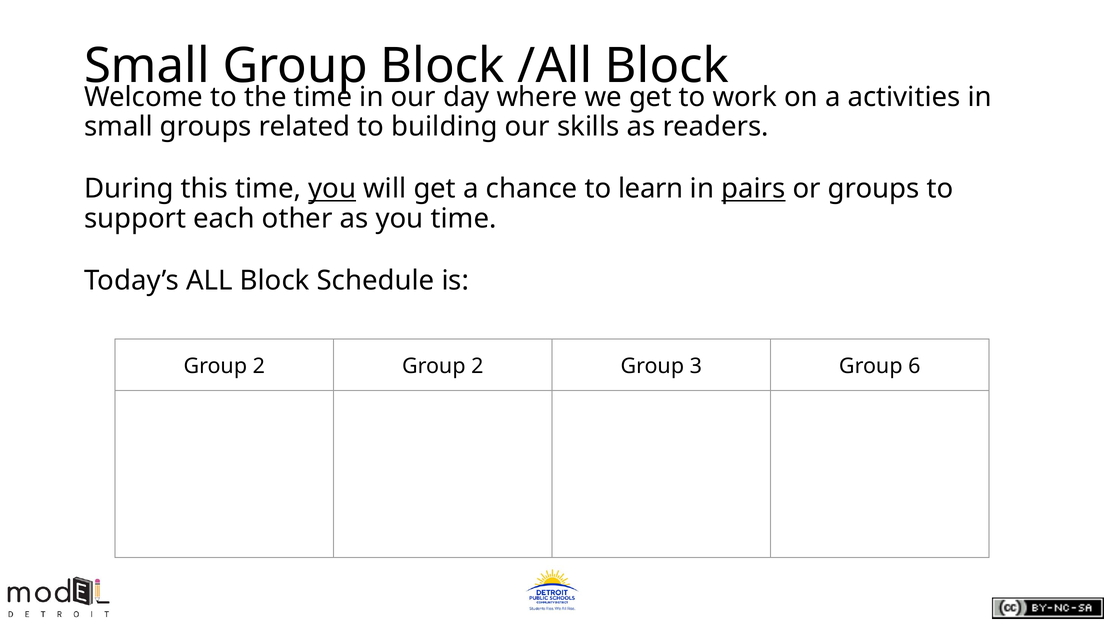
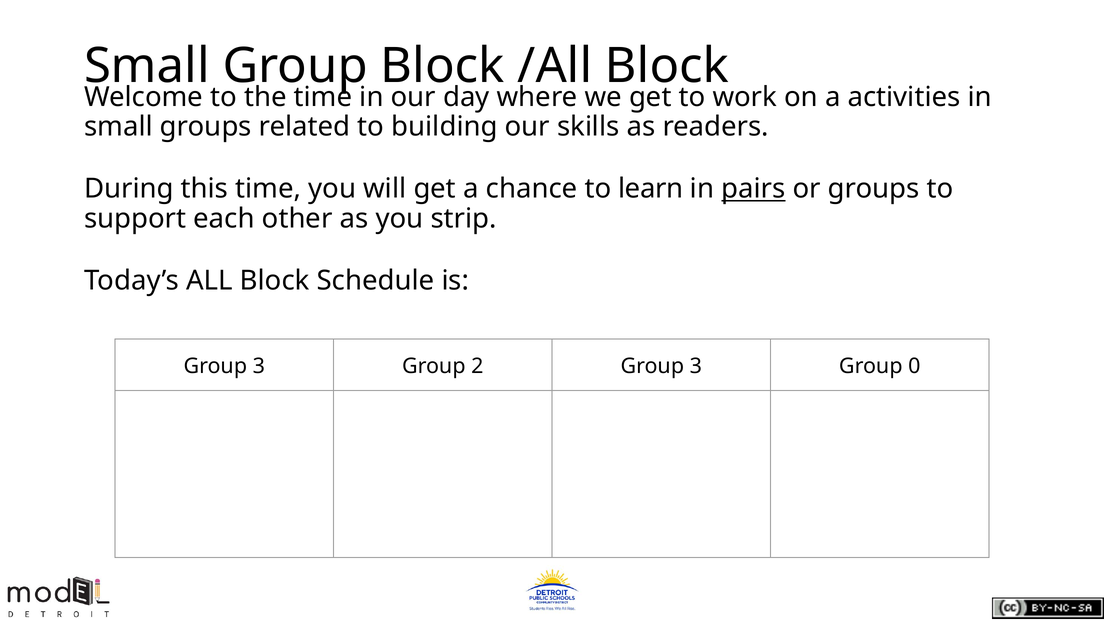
you underline: present -> none (332, 189)
you time: time -> strip (464, 219)
2: 2 -> 3 (259, 366)
6: 6 -> 0 (914, 366)
